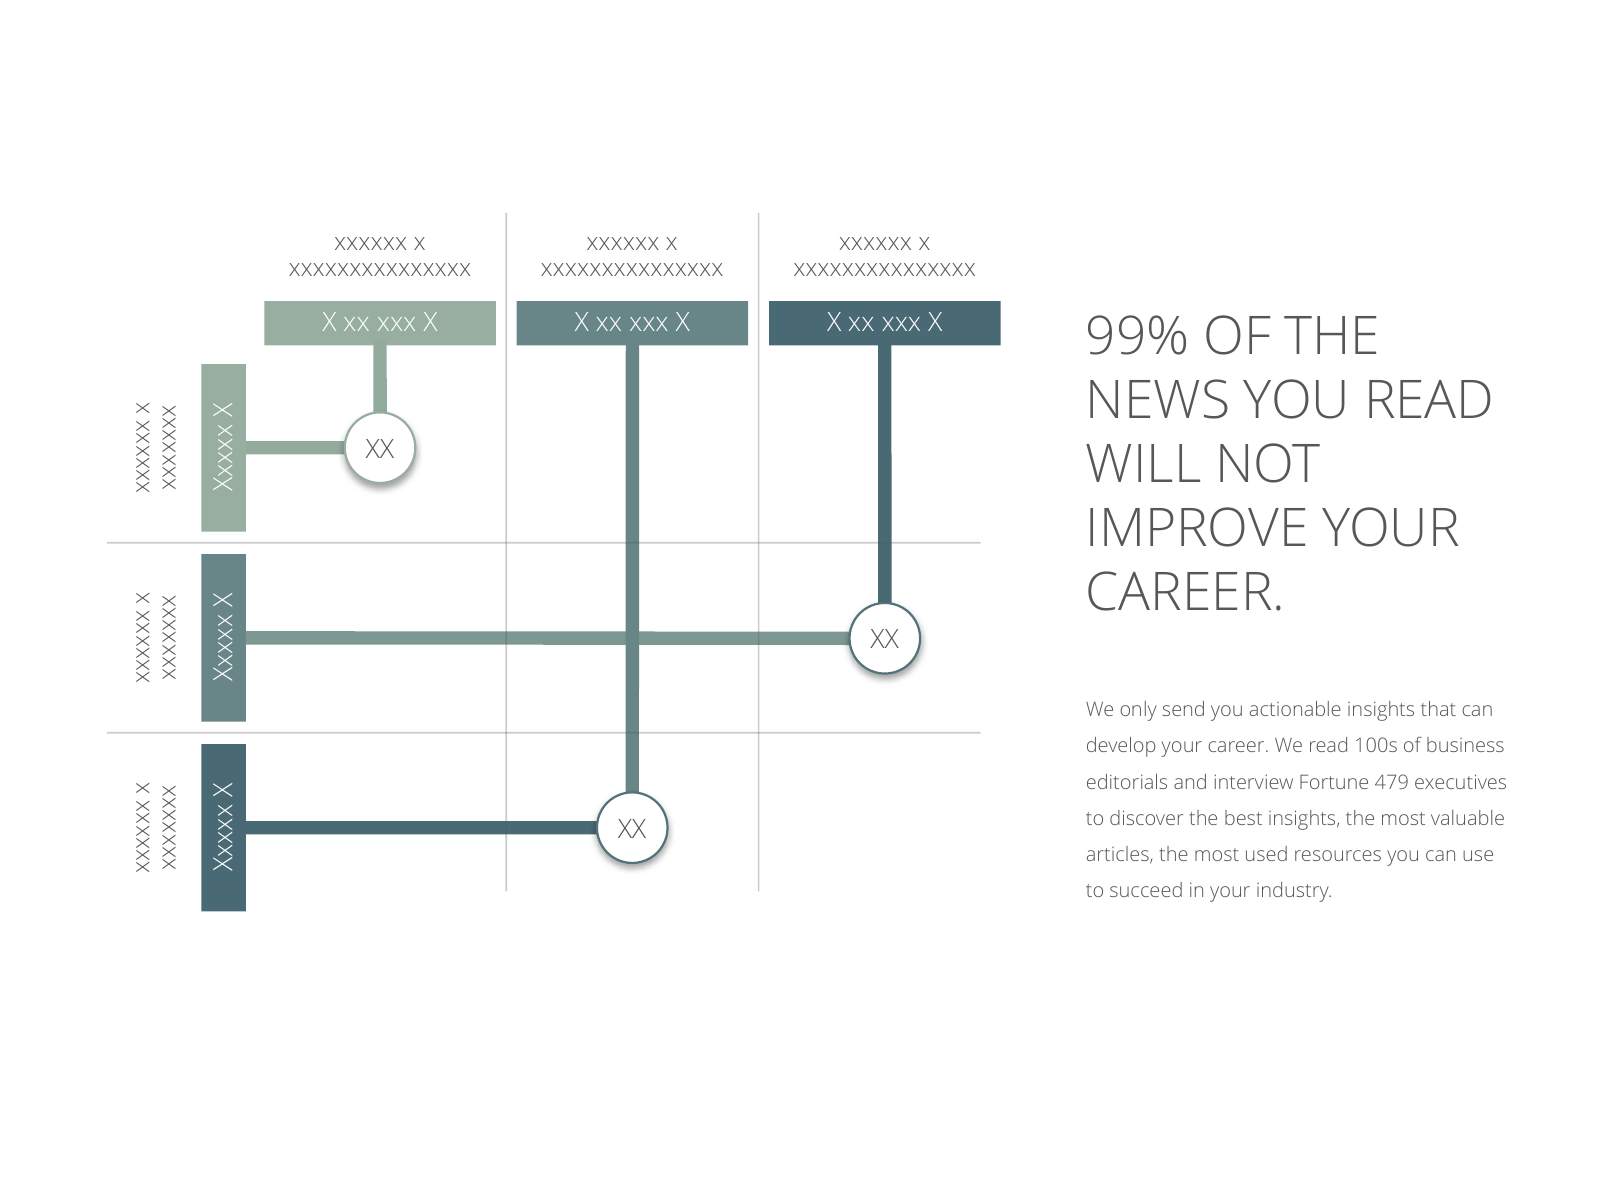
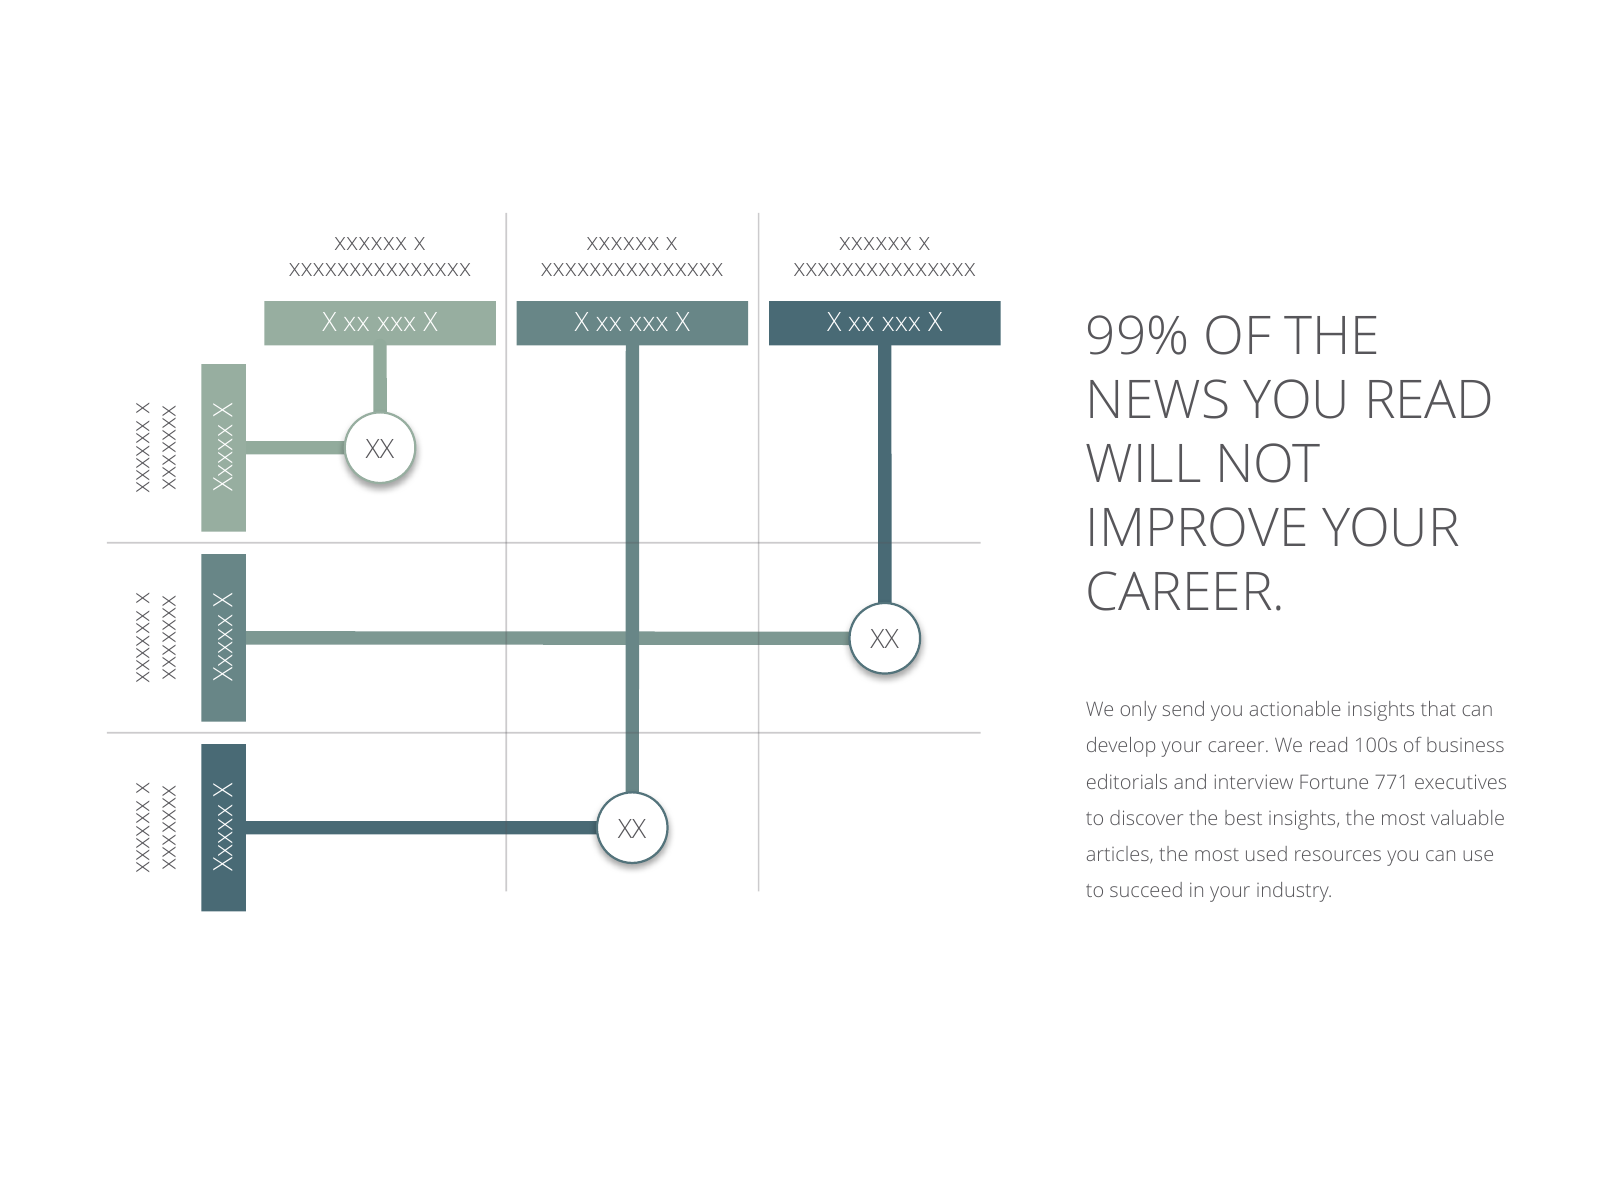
479: 479 -> 771 (1392, 783)
